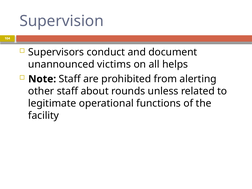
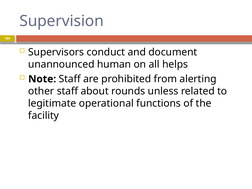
victims: victims -> human (114, 64)
